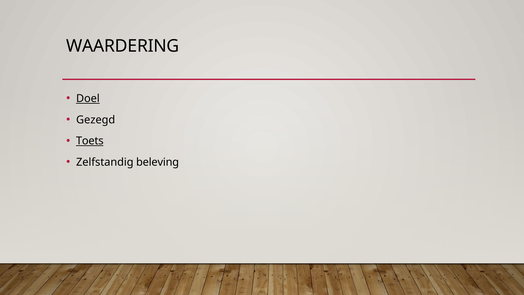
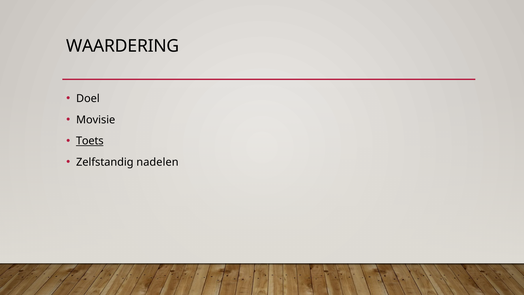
Doel underline: present -> none (88, 99)
Gezegd: Gezegd -> Movisie (96, 120)
beleving: beleving -> nadelen (157, 162)
